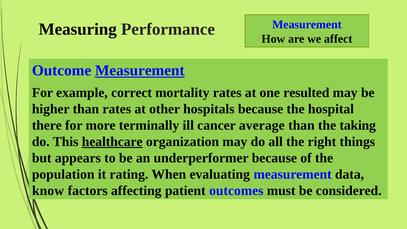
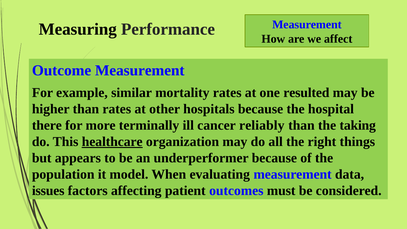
Measurement underline: present -> none (140, 71)
correct: correct -> similar (132, 93)
average: average -> reliably (262, 125)
rating: rating -> model (129, 174)
know: know -> issues (48, 190)
